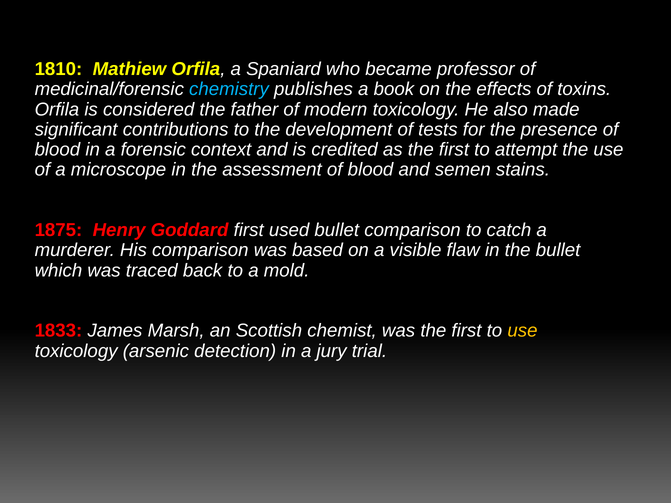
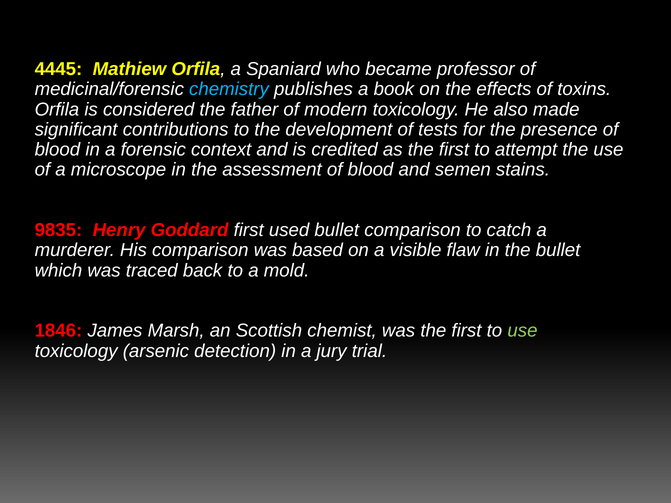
1810: 1810 -> 4445 (58, 69)
1875: 1875 -> 9835 (58, 230)
1833: 1833 -> 1846 (58, 331)
use colour: yellow -> light green (522, 331)
